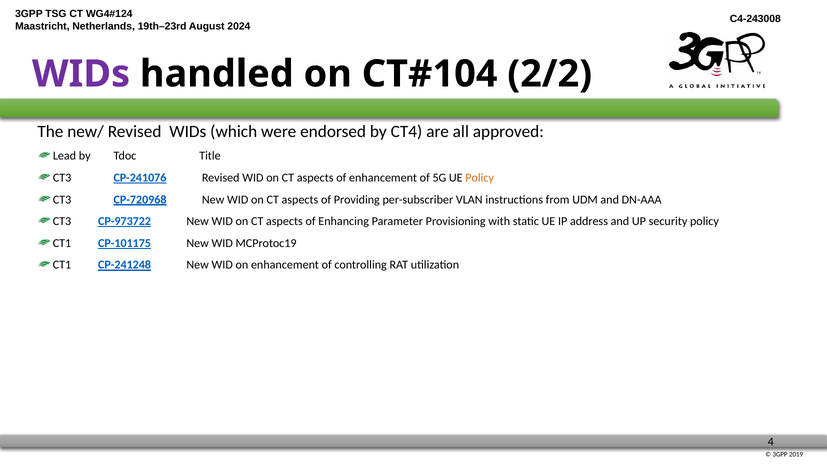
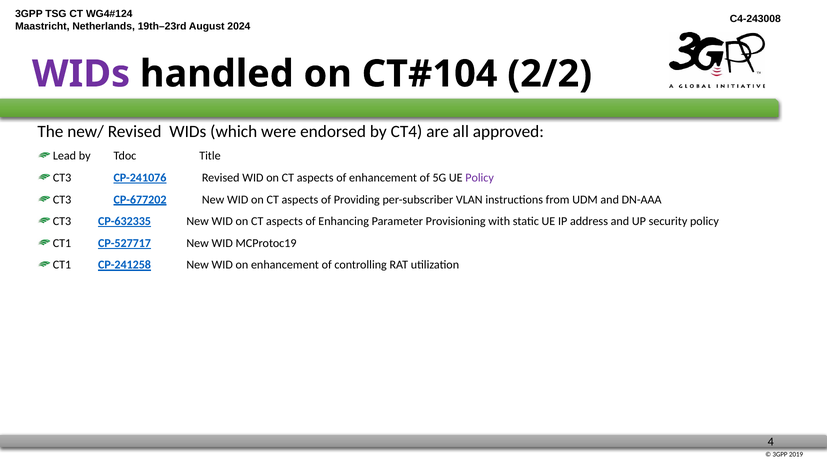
Policy colour: orange -> purple (480, 178)
CP-720968: CP-720968 -> CP-677202 (140, 200)
CP-973722: CP-973722 -> CP-632335 (125, 221)
CP-101175: CP-101175 -> CP-527717 (125, 243)
CP-241248: CP-241248 -> CP-241258 (125, 265)
